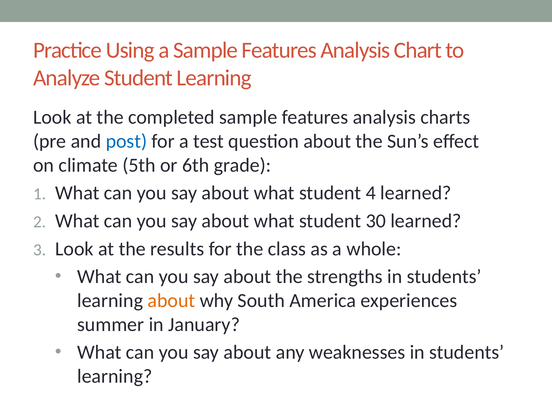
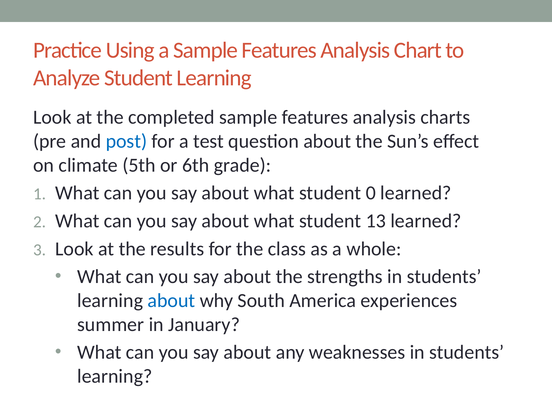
4: 4 -> 0 (371, 193)
30: 30 -> 13 (376, 221)
about colour: orange -> blue (171, 301)
